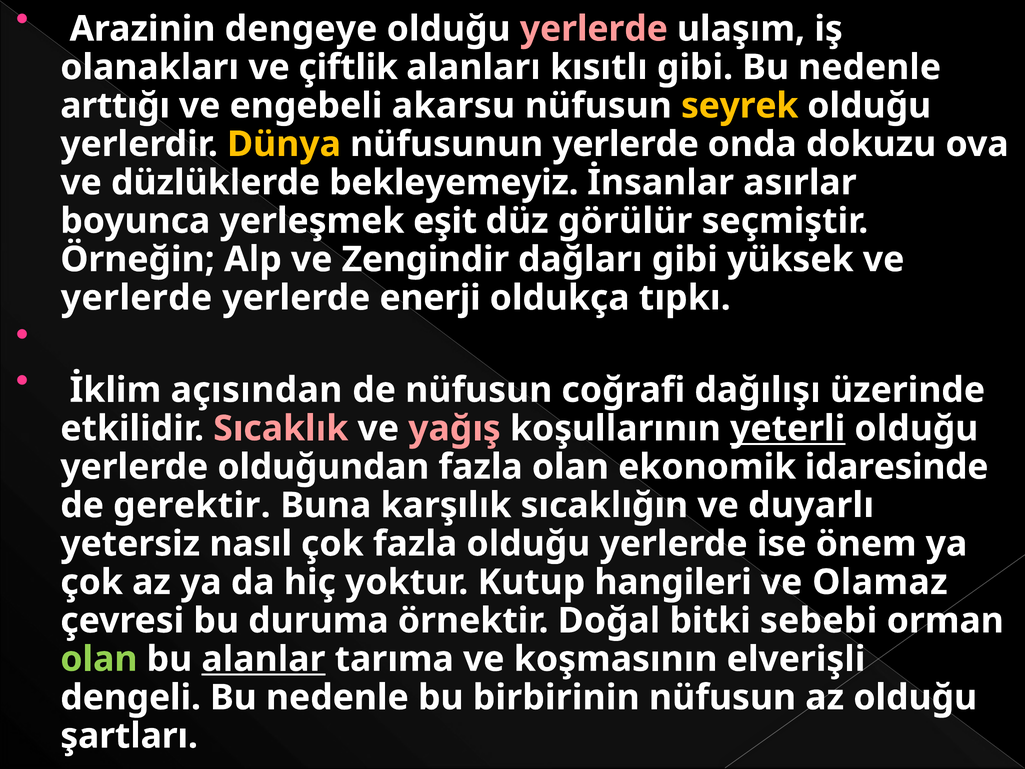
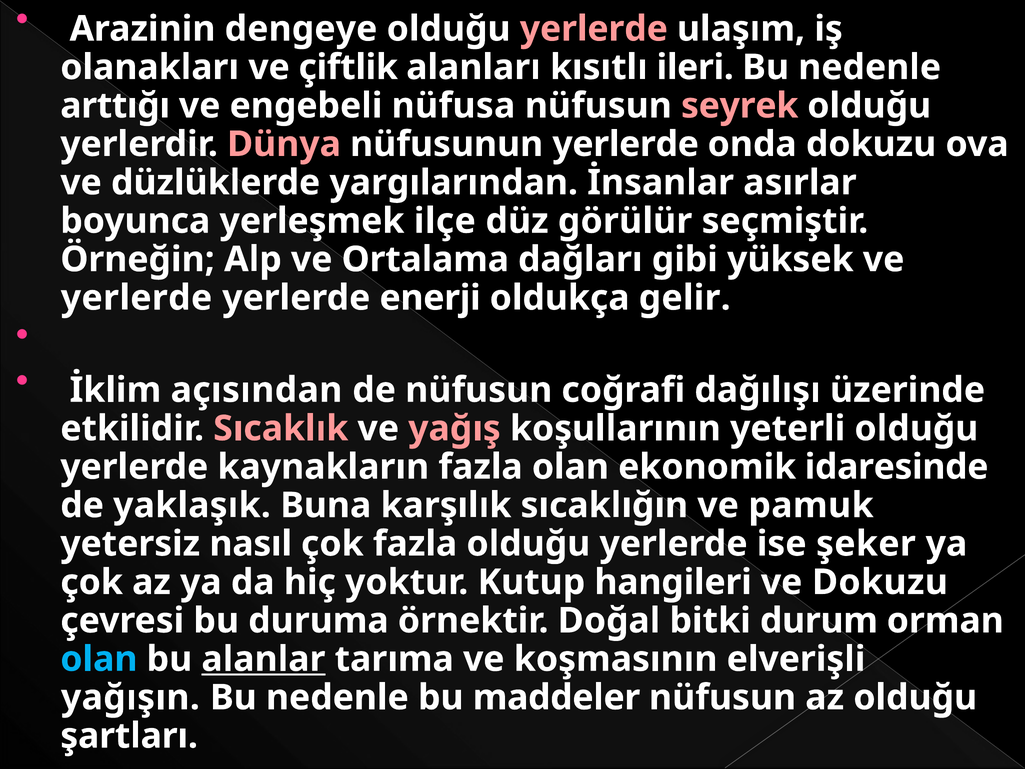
kısıtlı gibi: gibi -> ileri (695, 67)
akarsu: akarsu -> nüfusa (453, 106)
seyrek colour: yellow -> pink (740, 106)
Dünya colour: yellow -> pink (284, 144)
bekleyemeyiz: bekleyemeyiz -> yargılarından (454, 183)
eşit: eşit -> ilçe (445, 221)
Zengindir: Zengindir -> Ortalama (425, 259)
tıpkı: tıpkı -> gelir (685, 298)
yeterli underline: present -> none (788, 428)
olduğundan: olduğundan -> kaynakların (323, 467)
gerektir: gerektir -> yaklaşık (192, 505)
duyarlı: duyarlı -> pamuk (811, 505)
önem: önem -> şeker (866, 544)
ve Olamaz: Olamaz -> Dokuzu (880, 582)
sebebi: sebebi -> durum (819, 620)
olan colour: light green -> light blue (99, 659)
dengeli: dengeli -> yağışın (130, 697)
birbirinin: birbirinin -> maddeler (557, 697)
